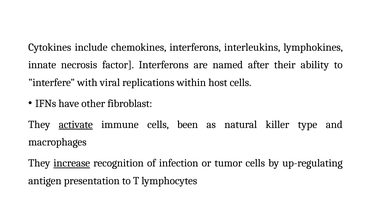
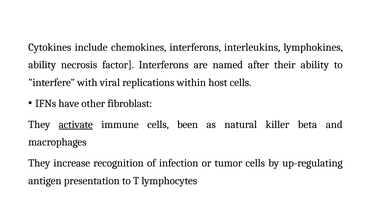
innate: innate -> ability (42, 65)
type: type -> beta (307, 124)
increase underline: present -> none (72, 163)
